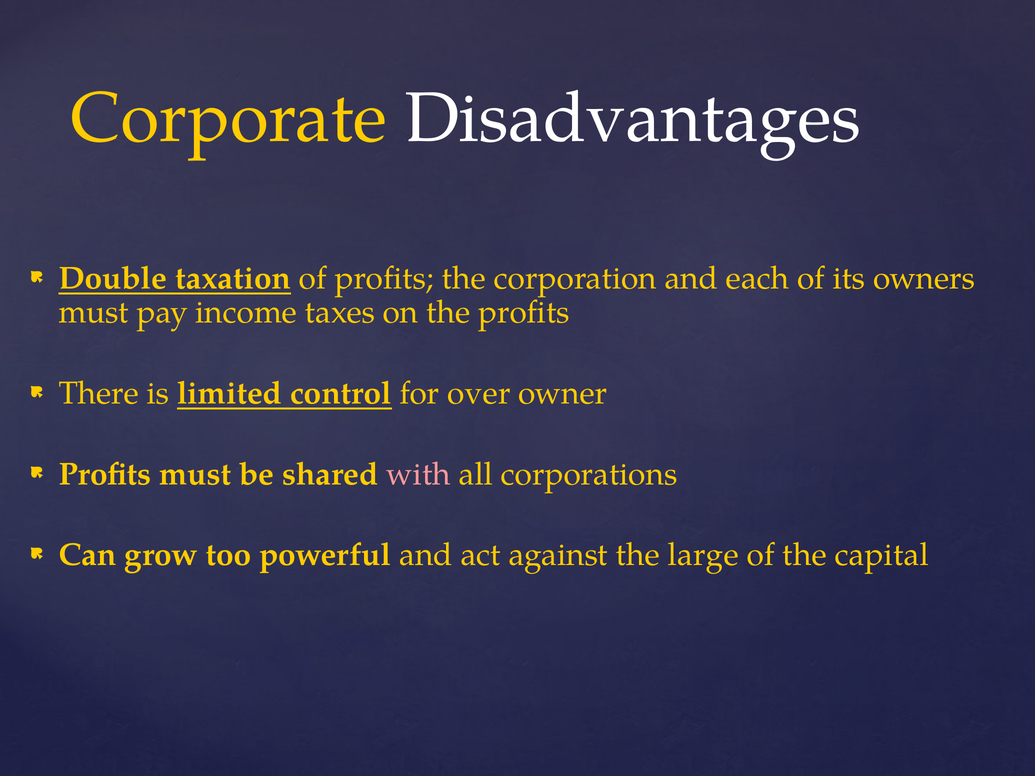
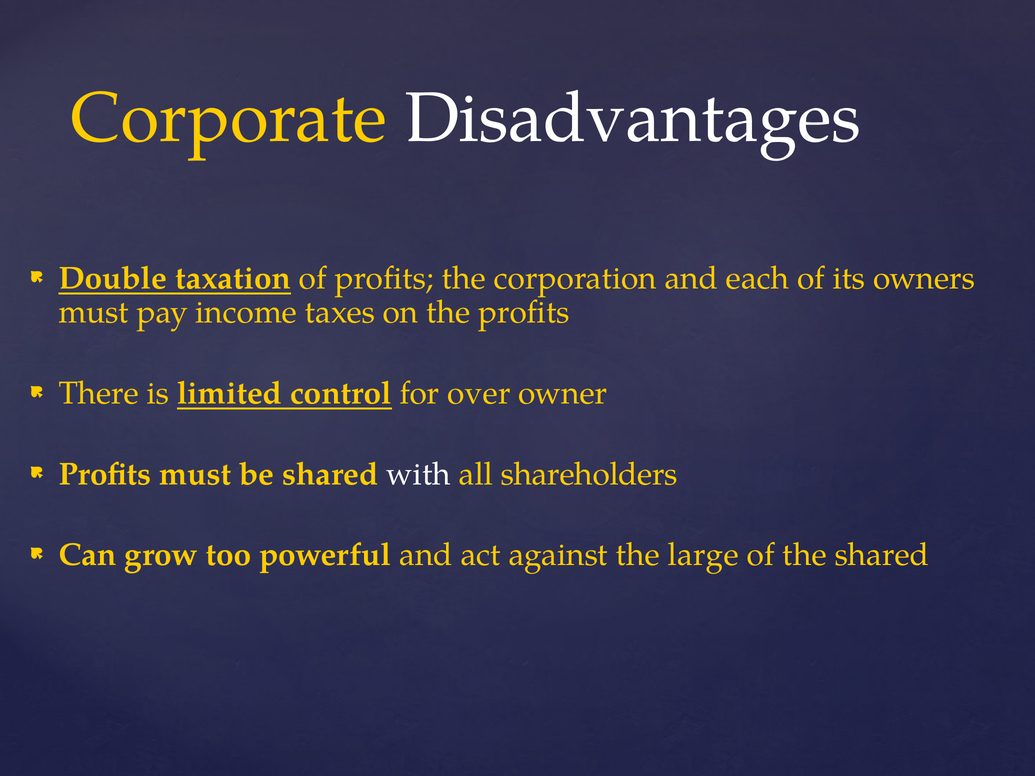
with colour: pink -> white (419, 474)
corporations: corporations -> shareholders (589, 474)
the capital: capital -> shared (882, 555)
